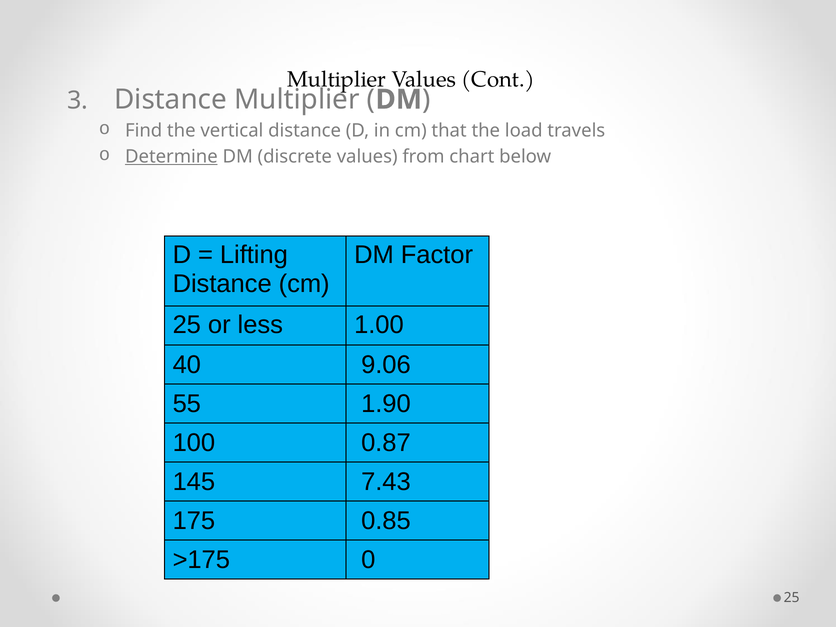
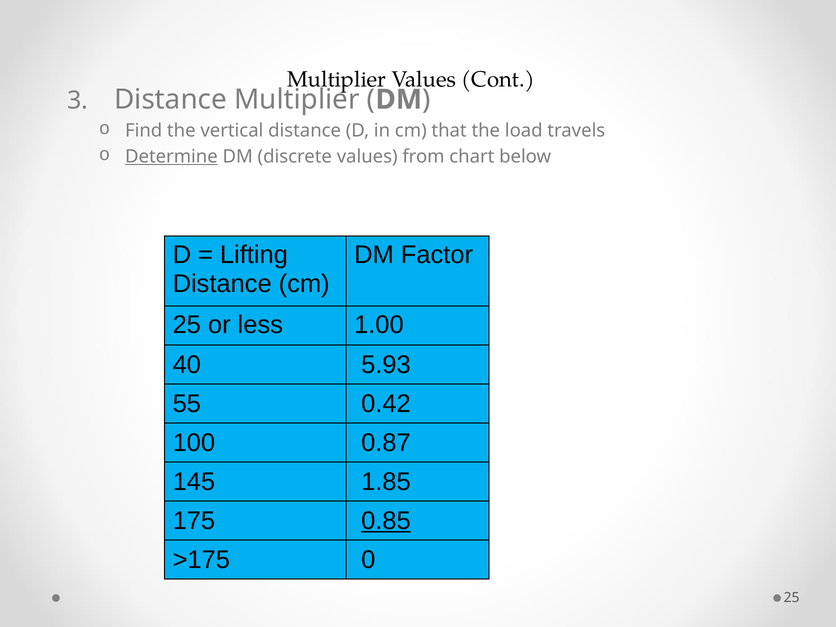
9.06: 9.06 -> 5.93 (386, 365)
1.90: 1.90 -> 0.42 (386, 404)
7.43: 7.43 -> 1.85 (386, 482)
0.85 underline: none -> present (386, 521)
